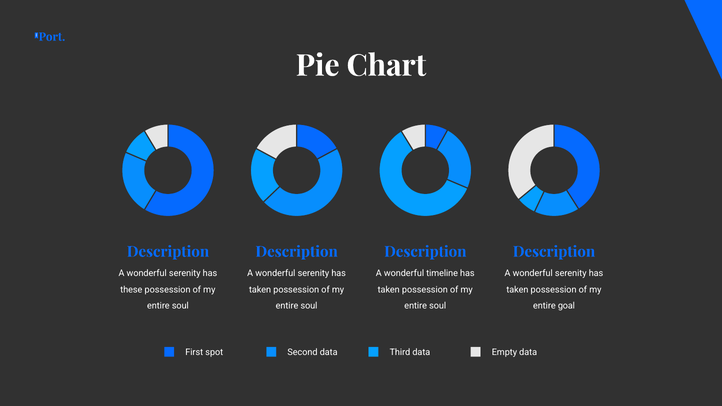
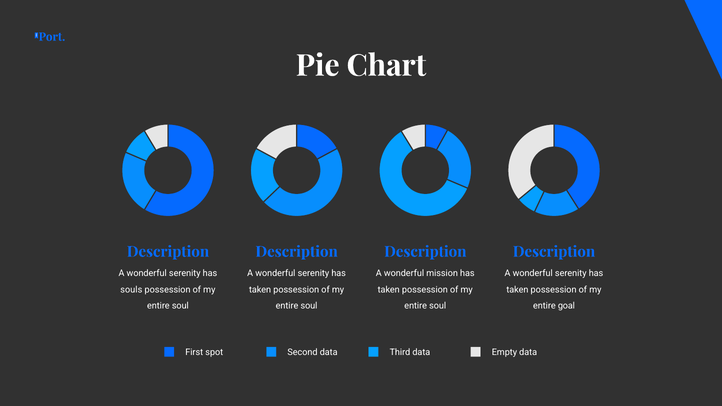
timeline: timeline -> mission (442, 273)
these: these -> souls (131, 290)
